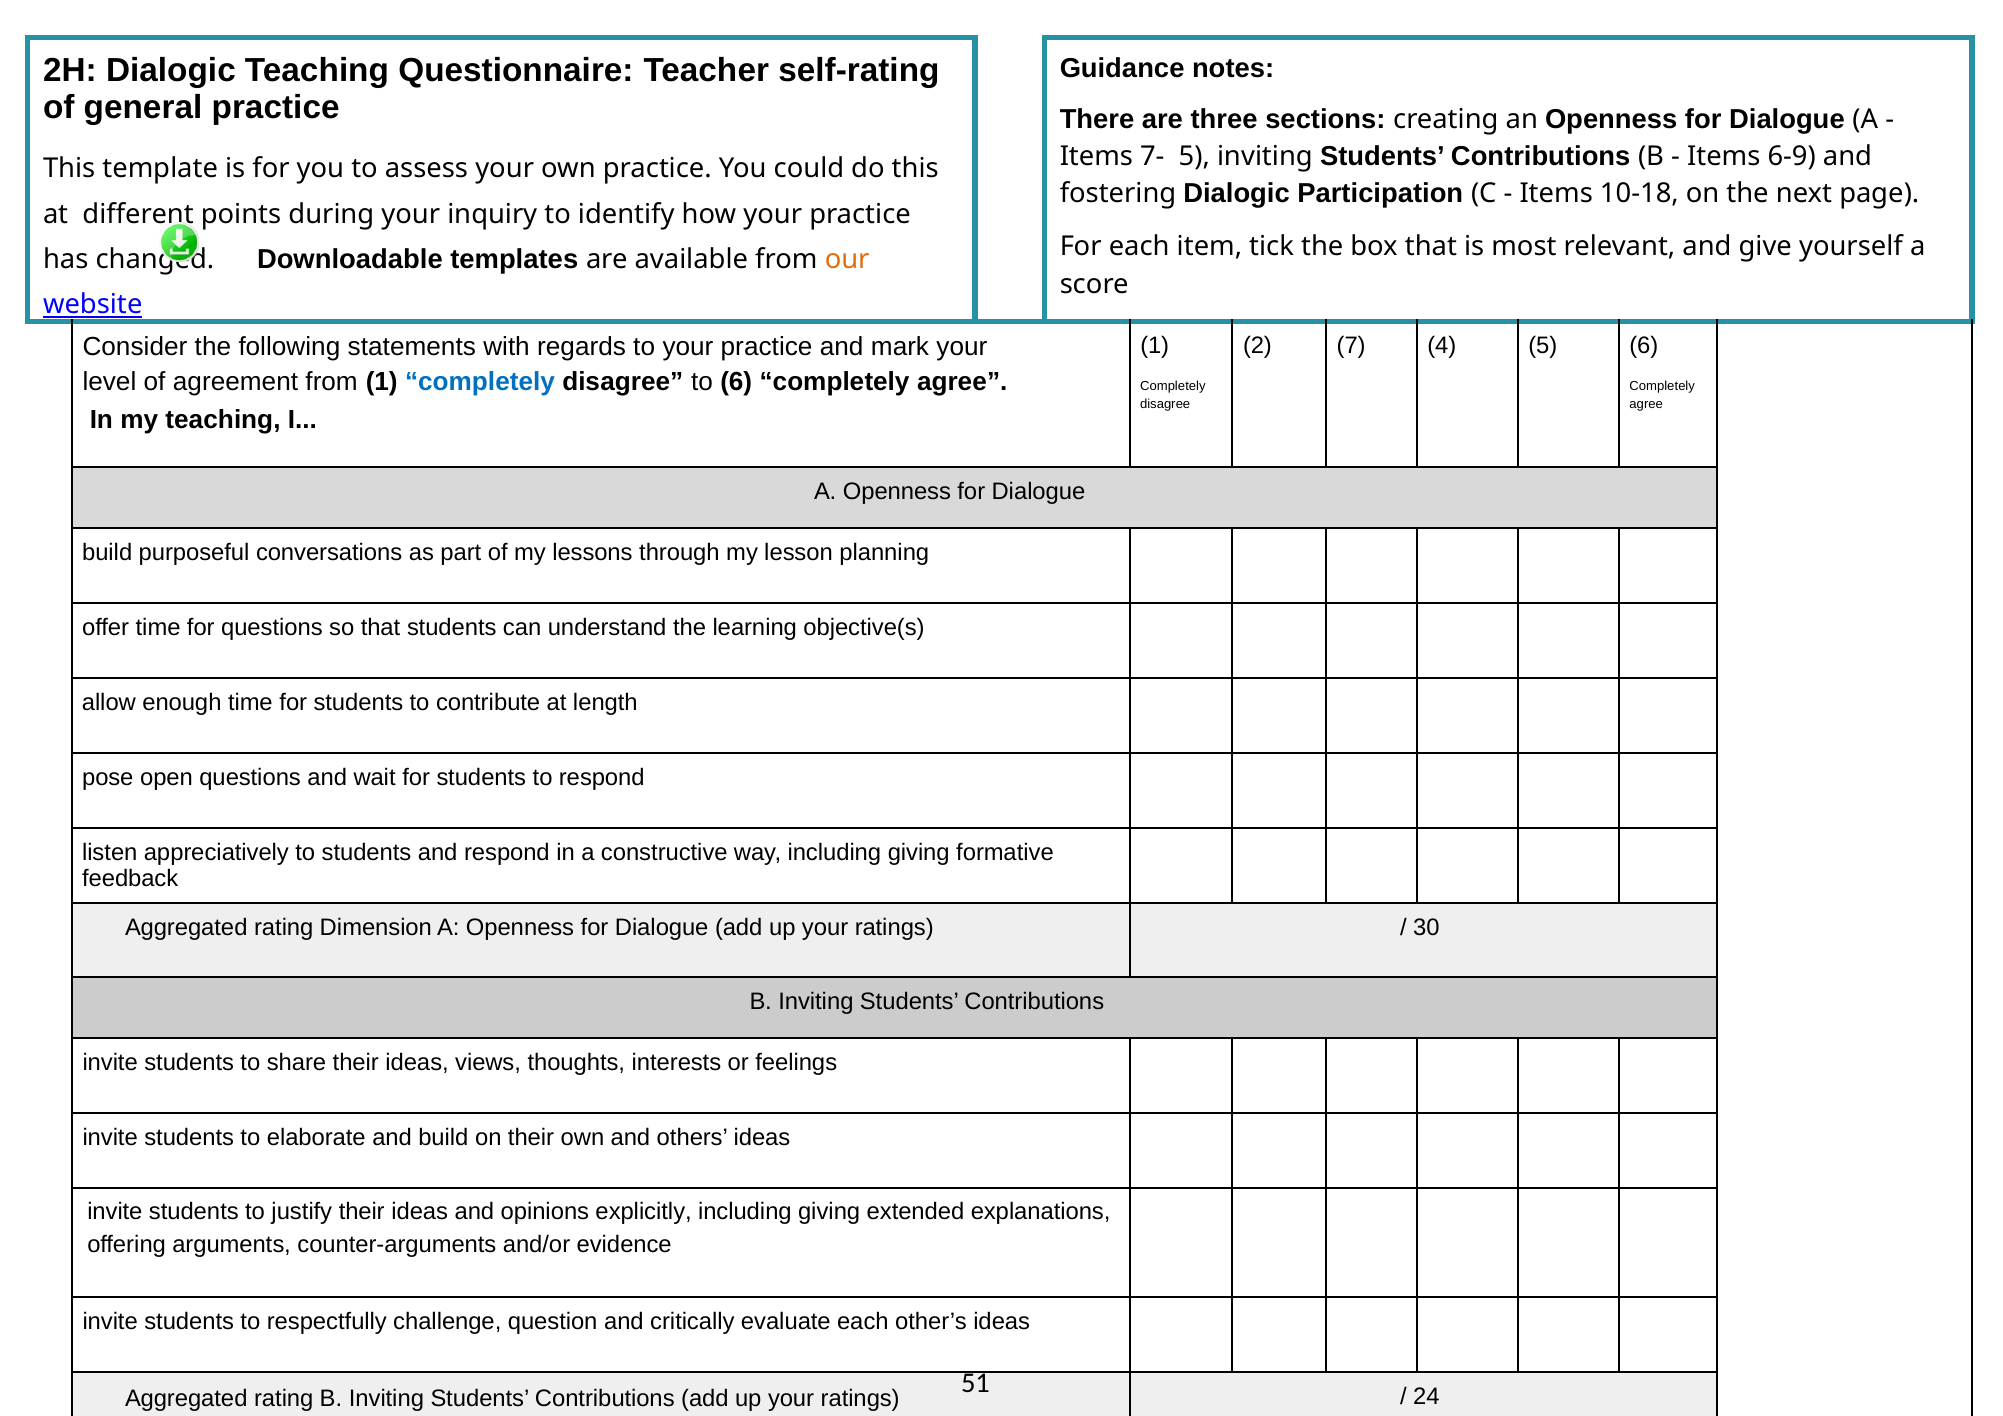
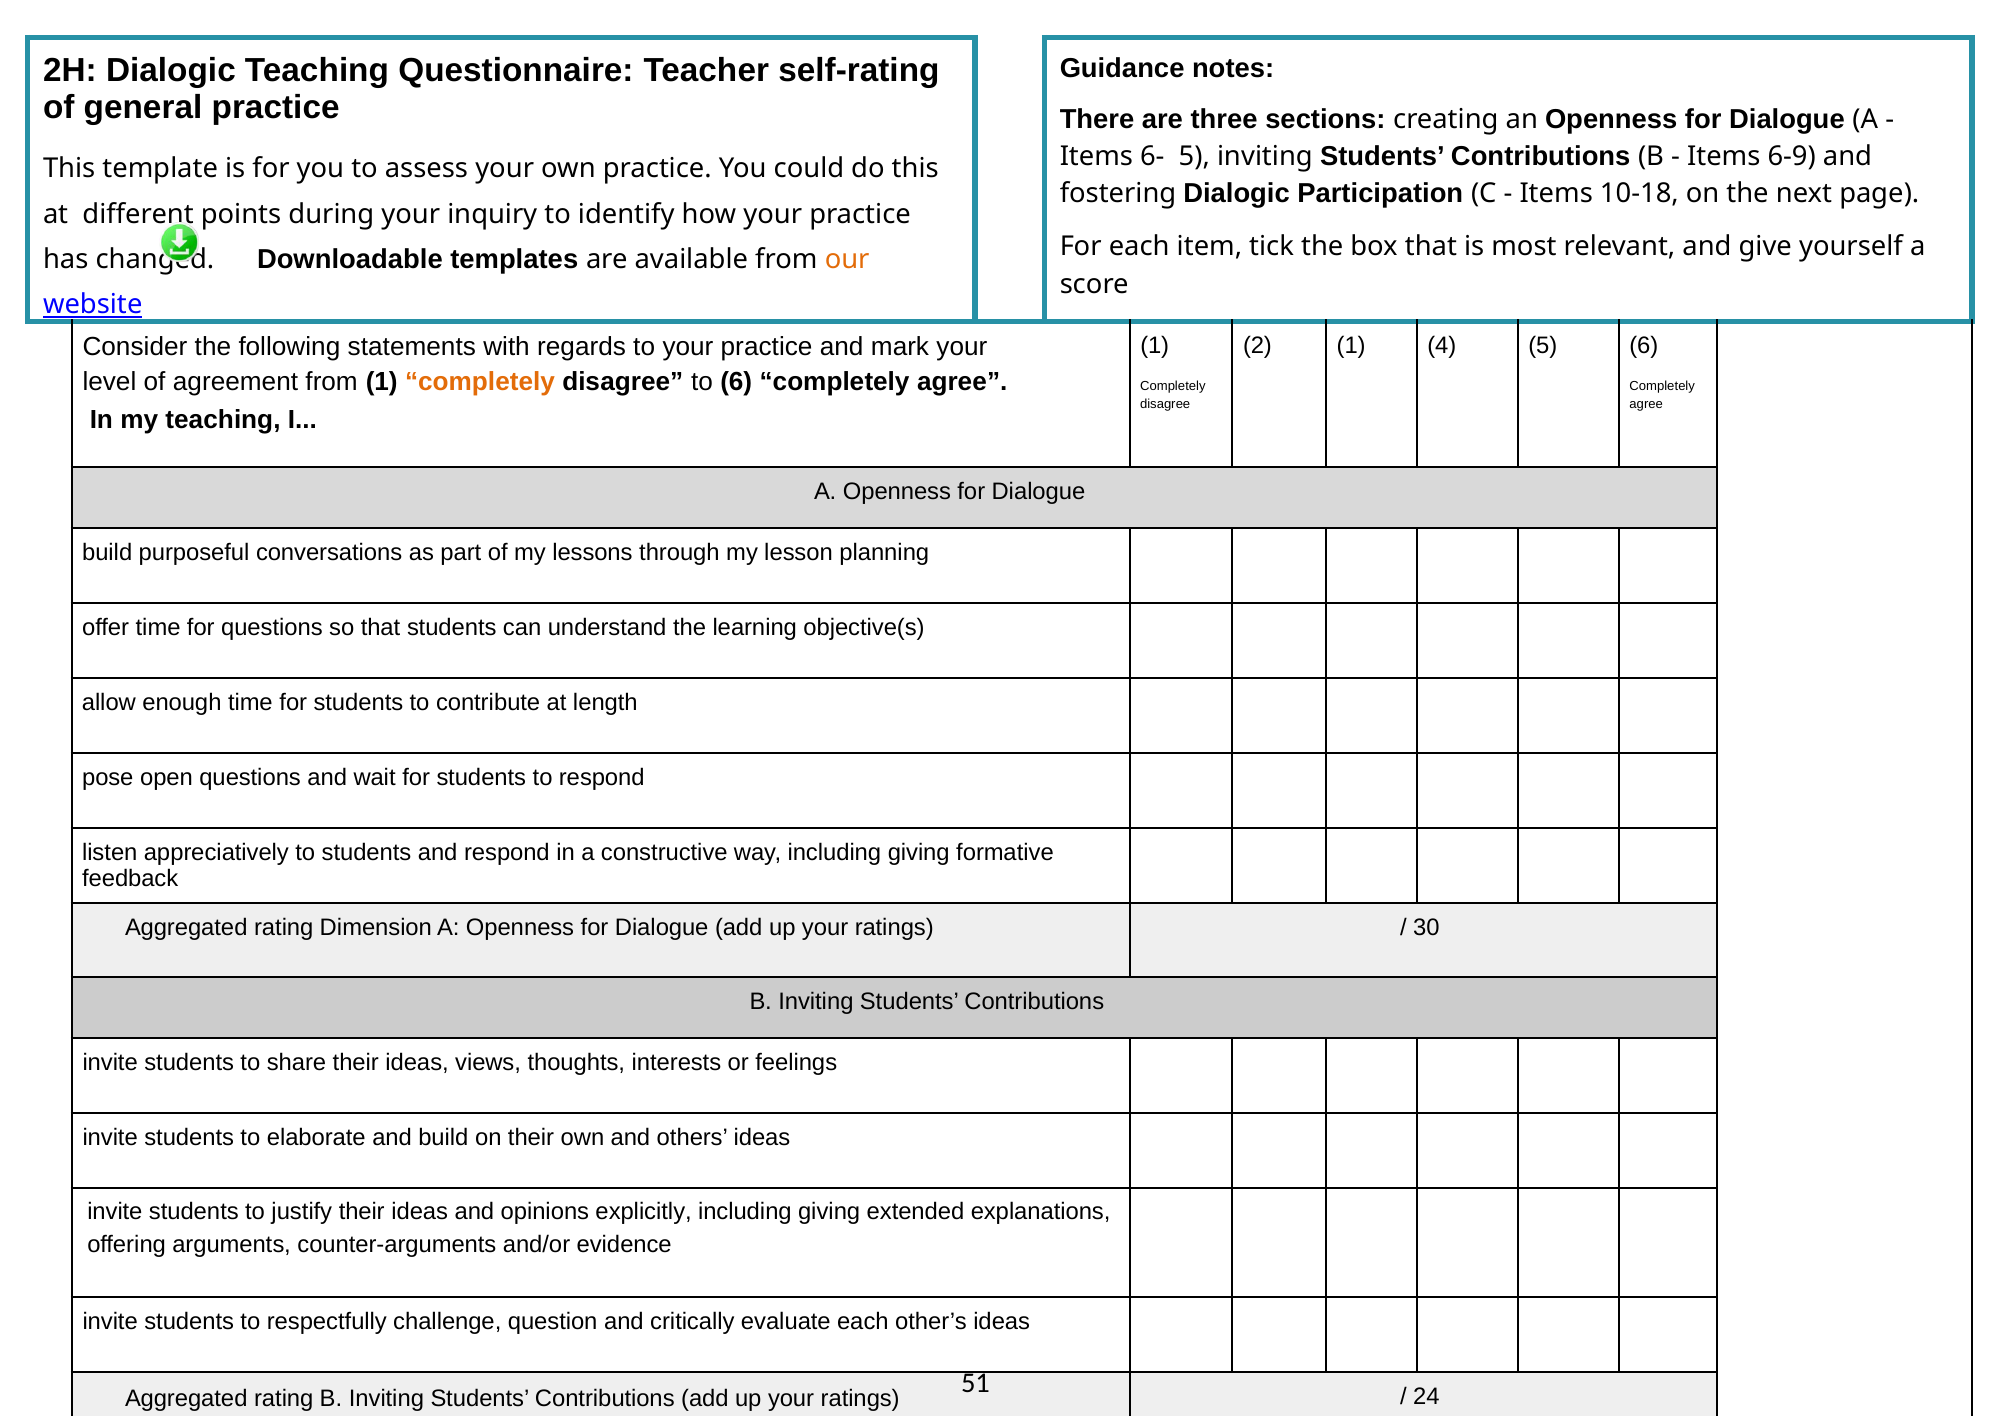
7-: 7- -> 6- (1152, 157)
2 7: 7 -> 1 (1351, 346)
completely colour: blue -> orange (480, 382)
